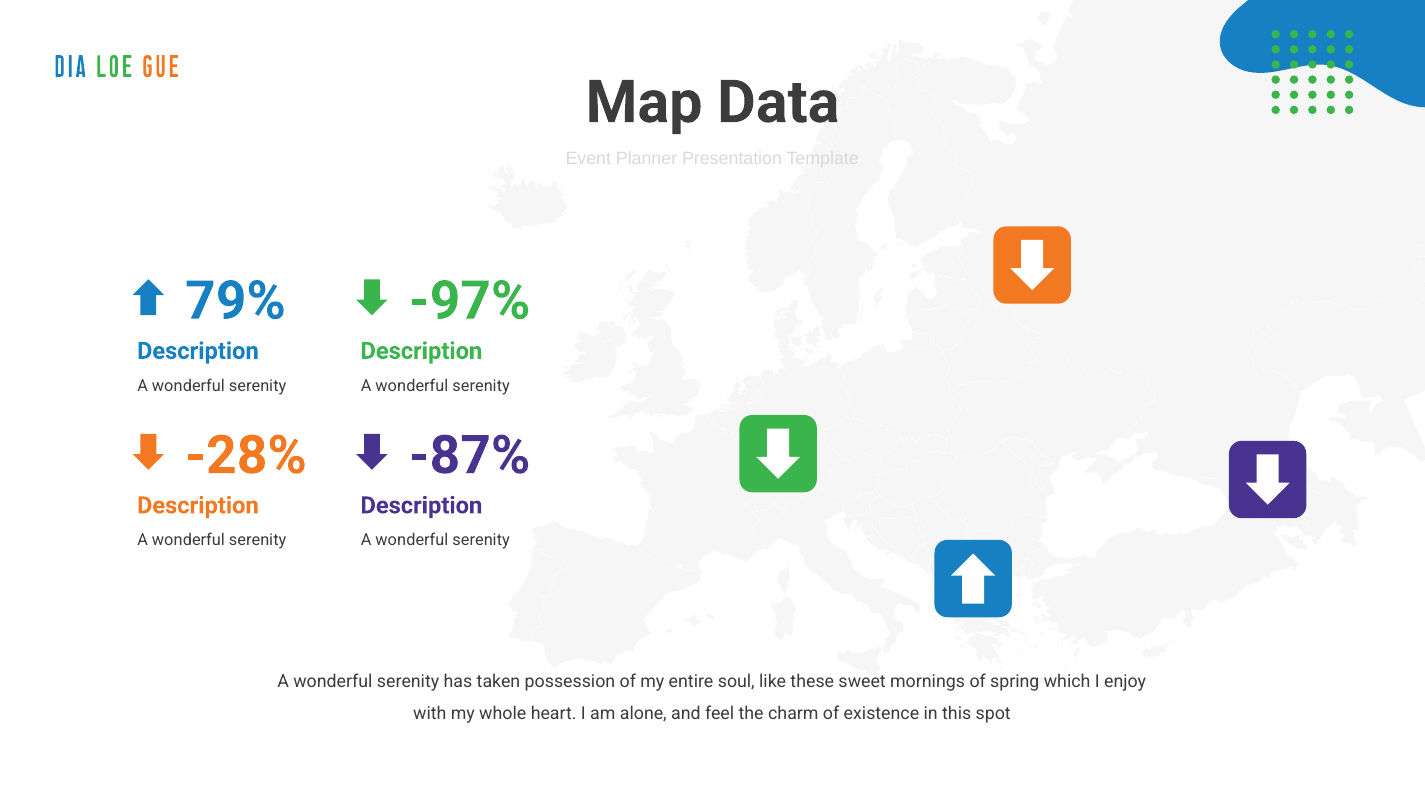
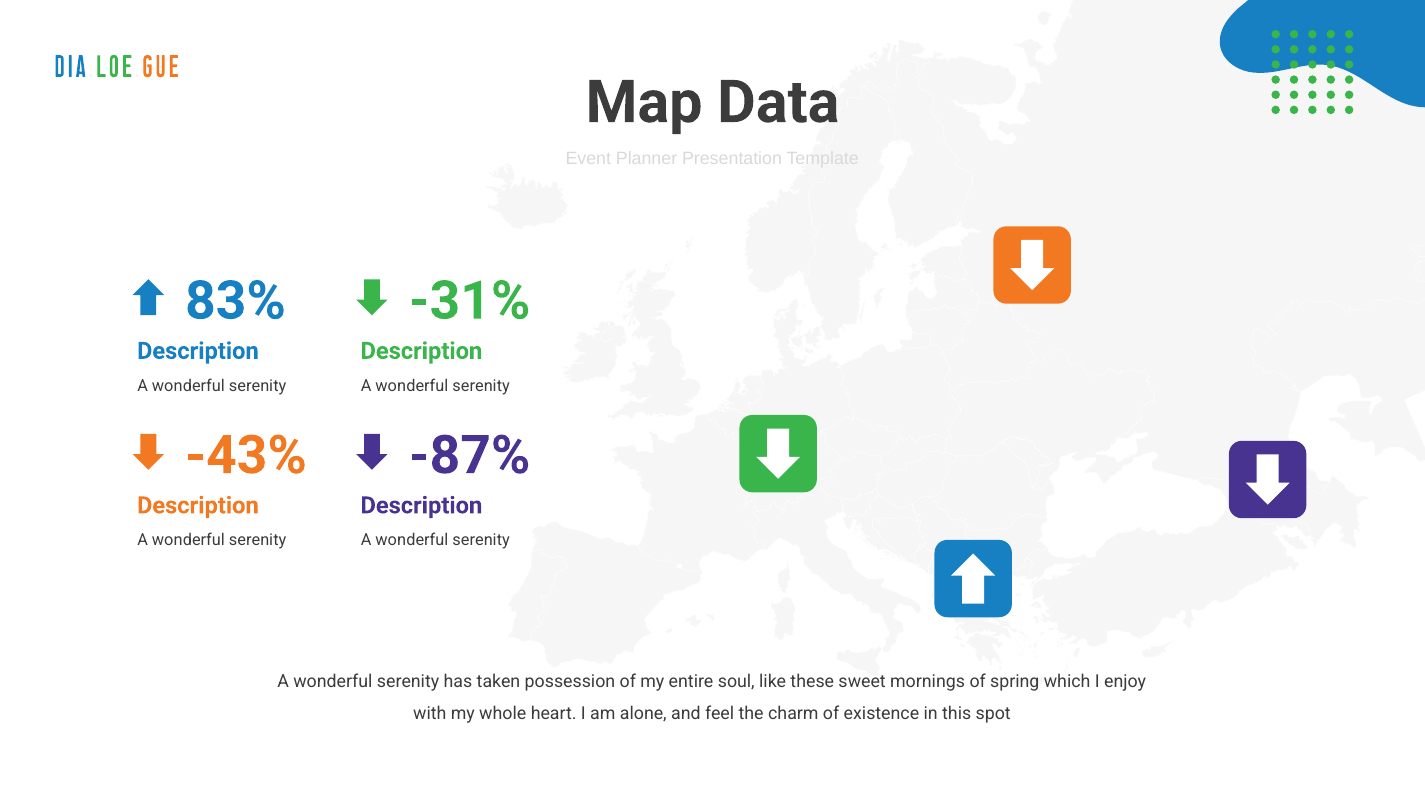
79%: 79% -> 83% (235, 301)
-97%: -97% -> -31% (469, 301)
-28%: -28% -> -43% (246, 456)
